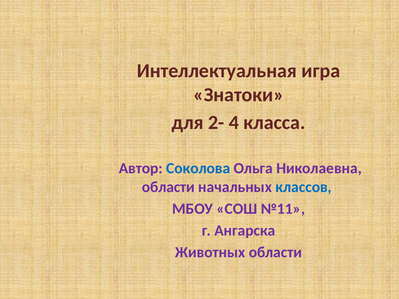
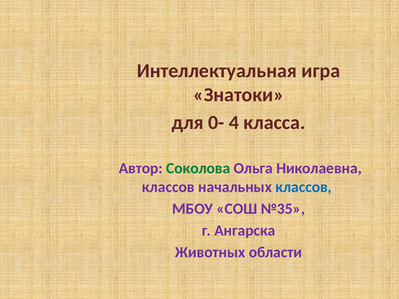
2-: 2- -> 0- (216, 123)
Соколова colour: blue -> green (198, 169)
области: области -> классов (168, 187)
№11: №11 -> №35 (283, 209)
